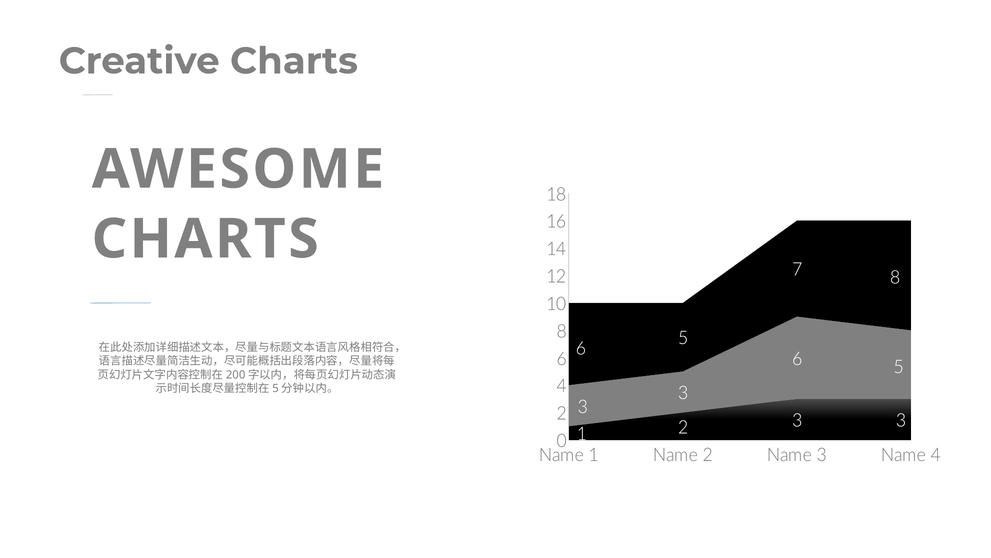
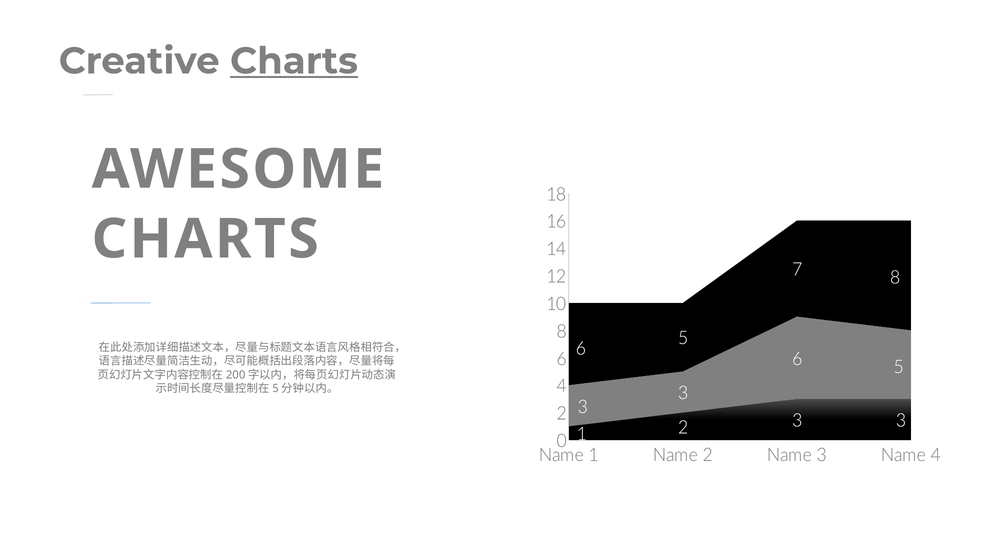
Charts underline: none -> present (294, 61)
